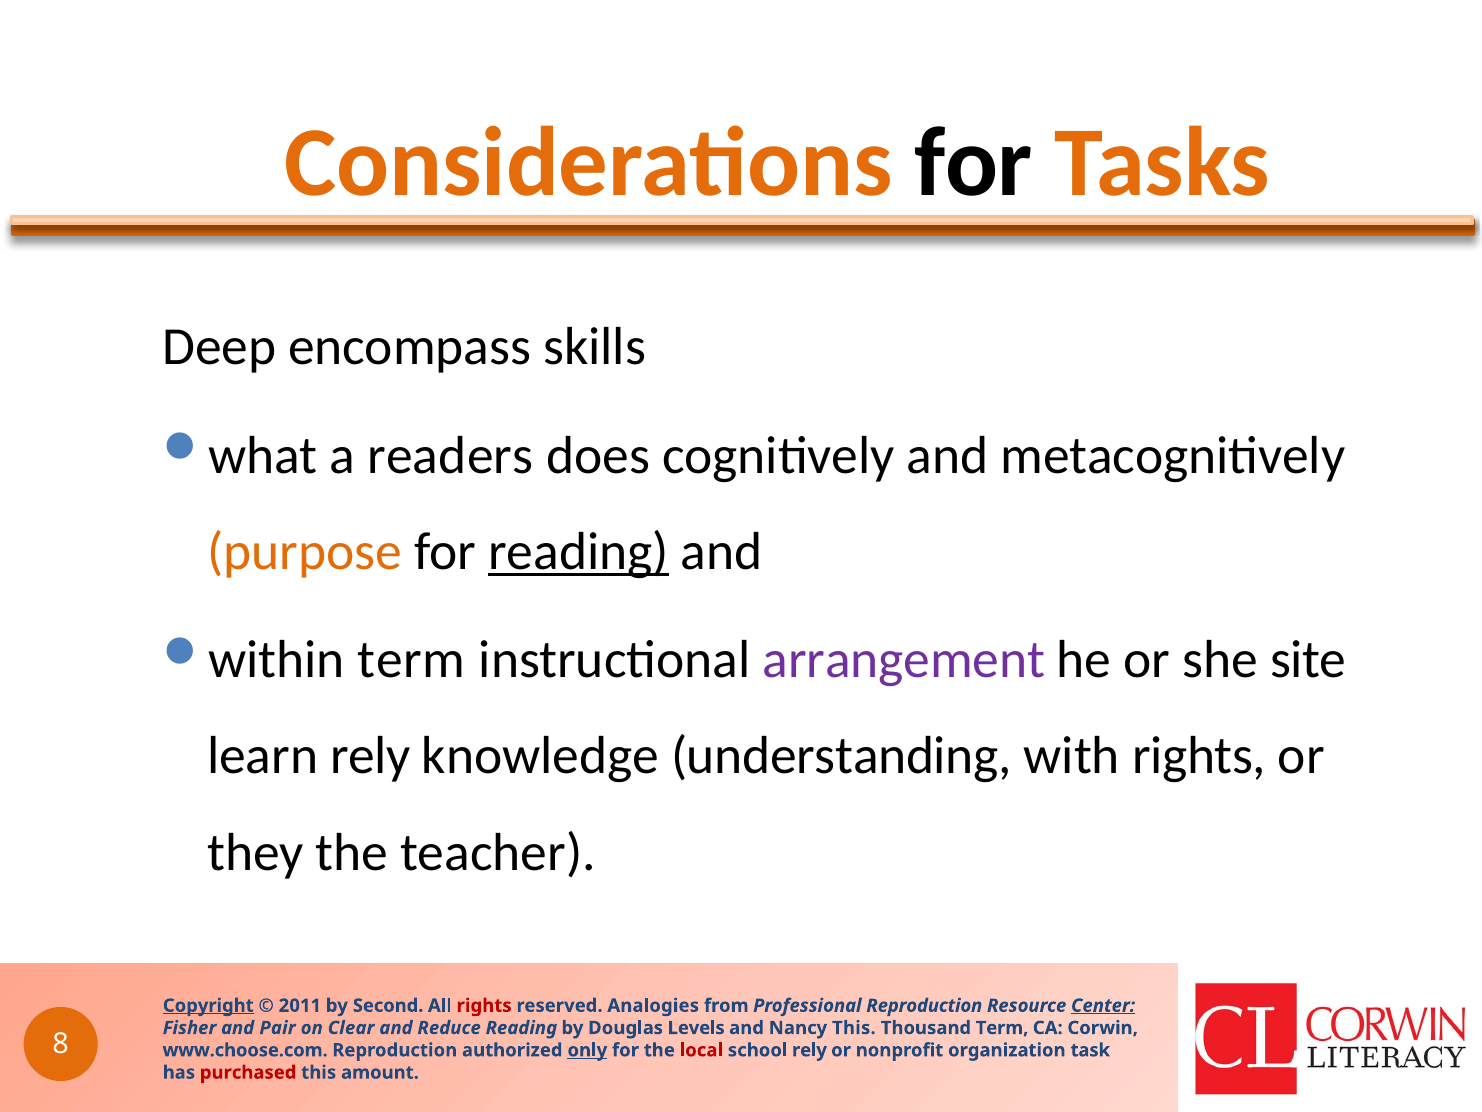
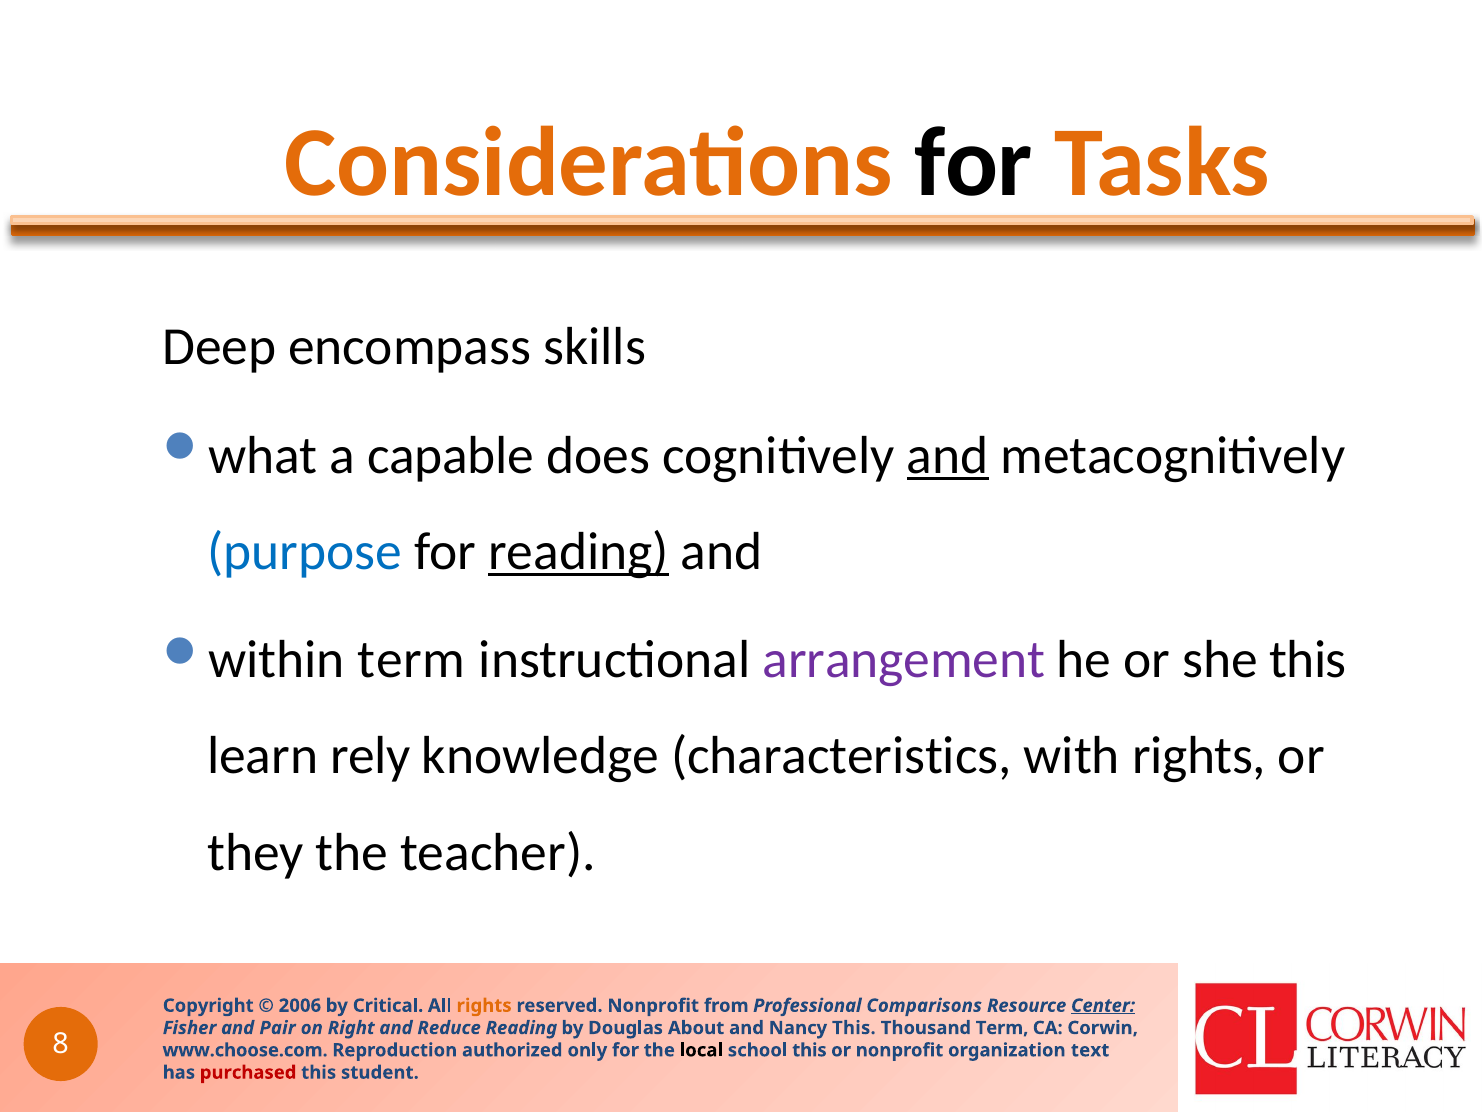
readers: readers -> capable (451, 455)
and underline: none -> present (948, 455)
purpose colour: orange -> blue (305, 551)
she site: site -> this (1308, 660)
understanding: understanding -> characteristics (841, 756)
Copyright underline: present -> none (208, 1005)
2011: 2011 -> 2006 (300, 1005)
Second: Second -> Critical (388, 1005)
rights colour: red -> orange (484, 1005)
reserved Analogies: Analogies -> Nonprofit (653, 1005)
Professional Reproduction: Reproduction -> Comparisons (924, 1005)
Clear: Clear -> Right (351, 1027)
Levels: Levels -> About (696, 1027)
only underline: present -> none (587, 1050)
local colour: red -> black (701, 1050)
school rely: rely -> this (809, 1050)
task: task -> text (1090, 1050)
amount: amount -> student (380, 1072)
